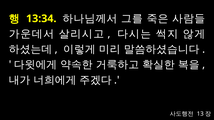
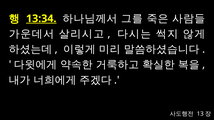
13:34 underline: none -> present (41, 19)
